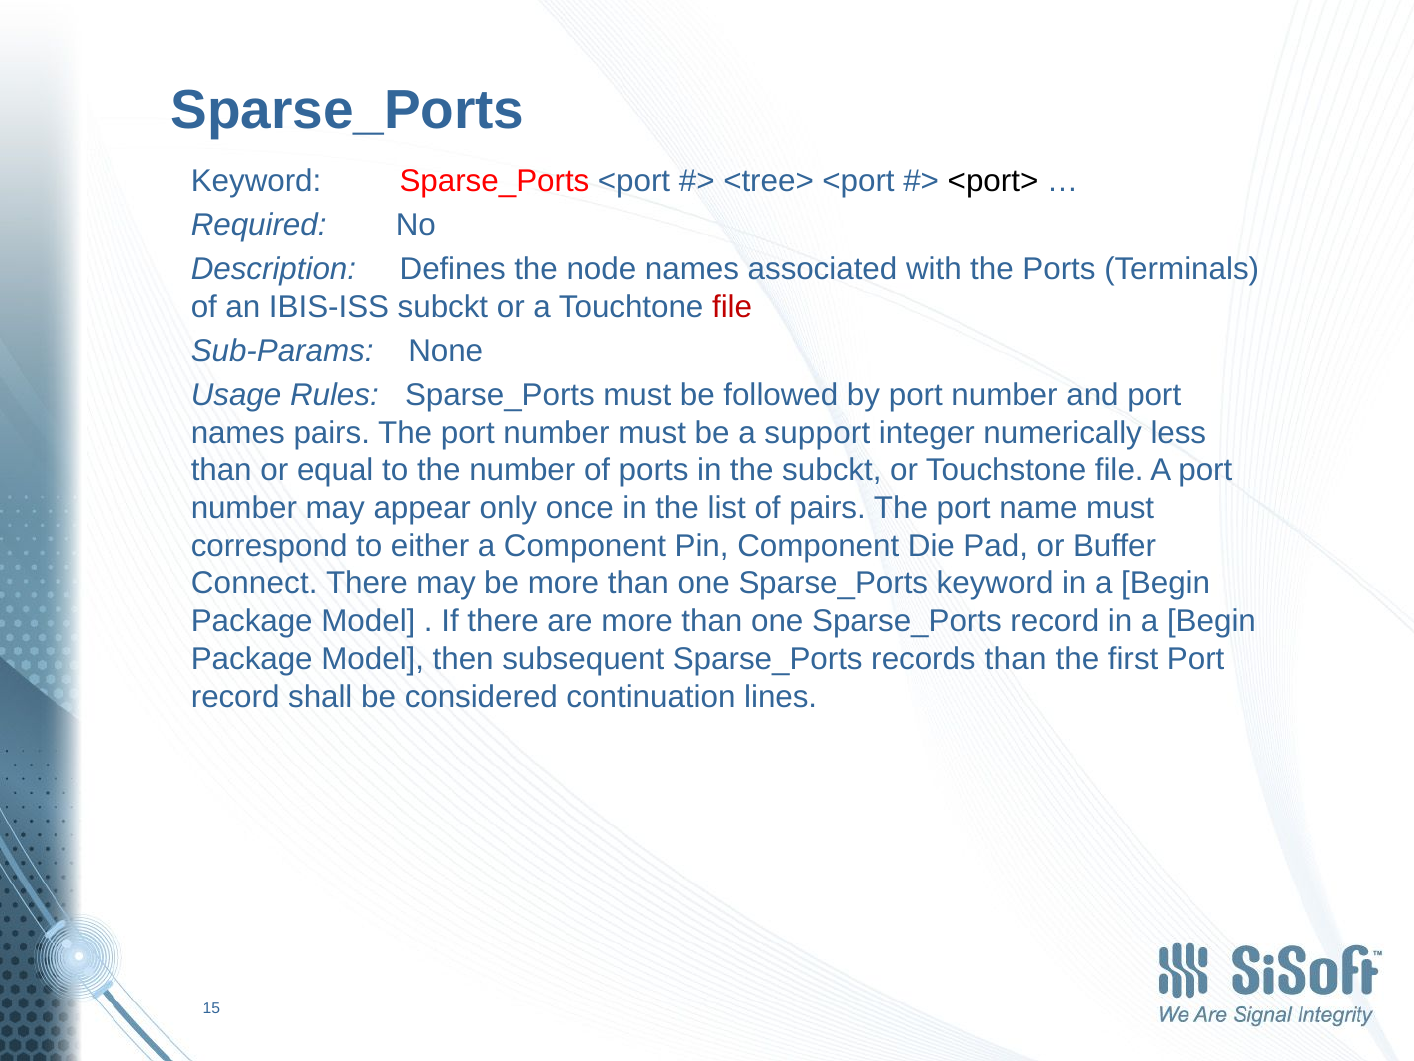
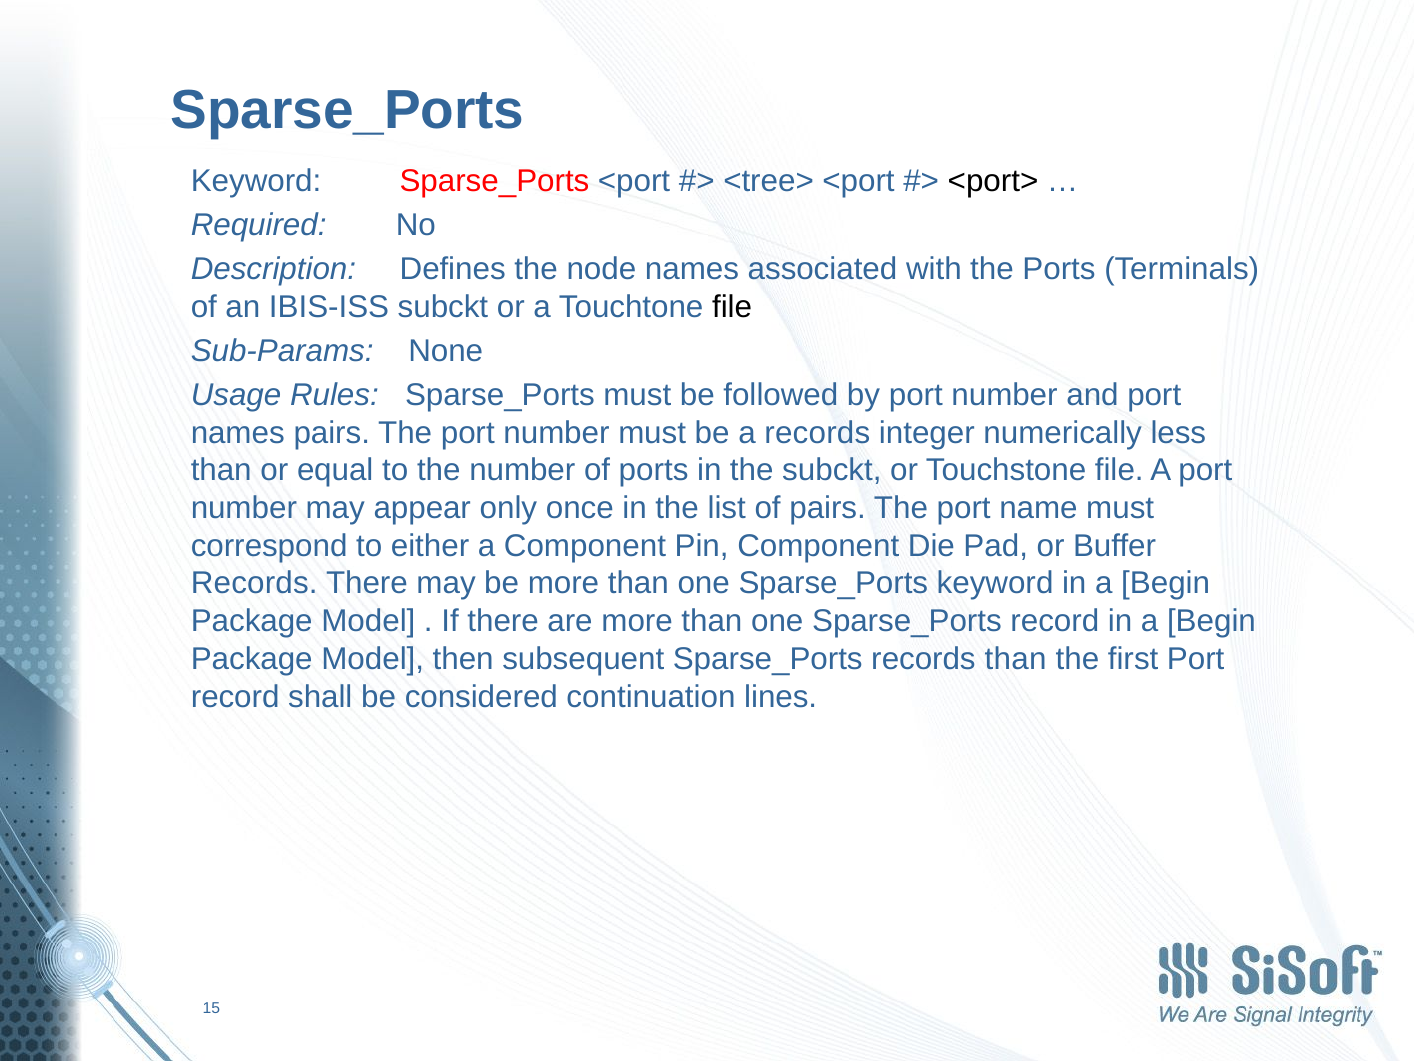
file colour: red -> black (732, 307)
a support: support -> records (817, 433)
Connect: Connect -> Records (254, 583)
